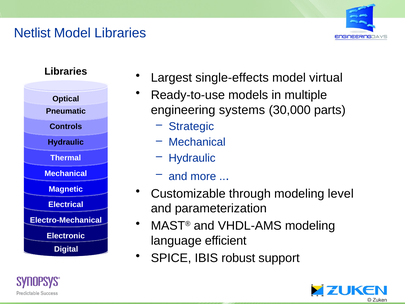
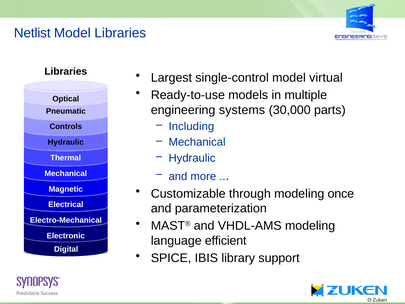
single-effects: single-effects -> single-control (232, 78)
Strategic: Strategic -> Including (191, 126)
level: level -> once (341, 193)
robust: robust -> library (238, 258)
